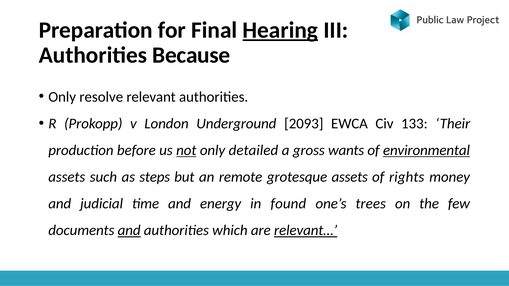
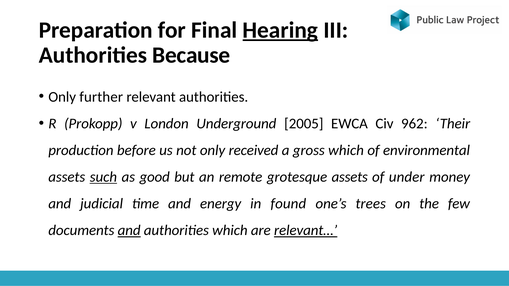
resolve: resolve -> further (101, 97)
2093: 2093 -> 2005 (304, 124)
133: 133 -> 962 (414, 124)
not underline: present -> none (186, 150)
detailed: detailed -> received (254, 150)
gross wants: wants -> which (346, 150)
environmental underline: present -> none (426, 150)
such underline: none -> present (103, 177)
steps: steps -> good (155, 177)
rights: rights -> under (407, 177)
